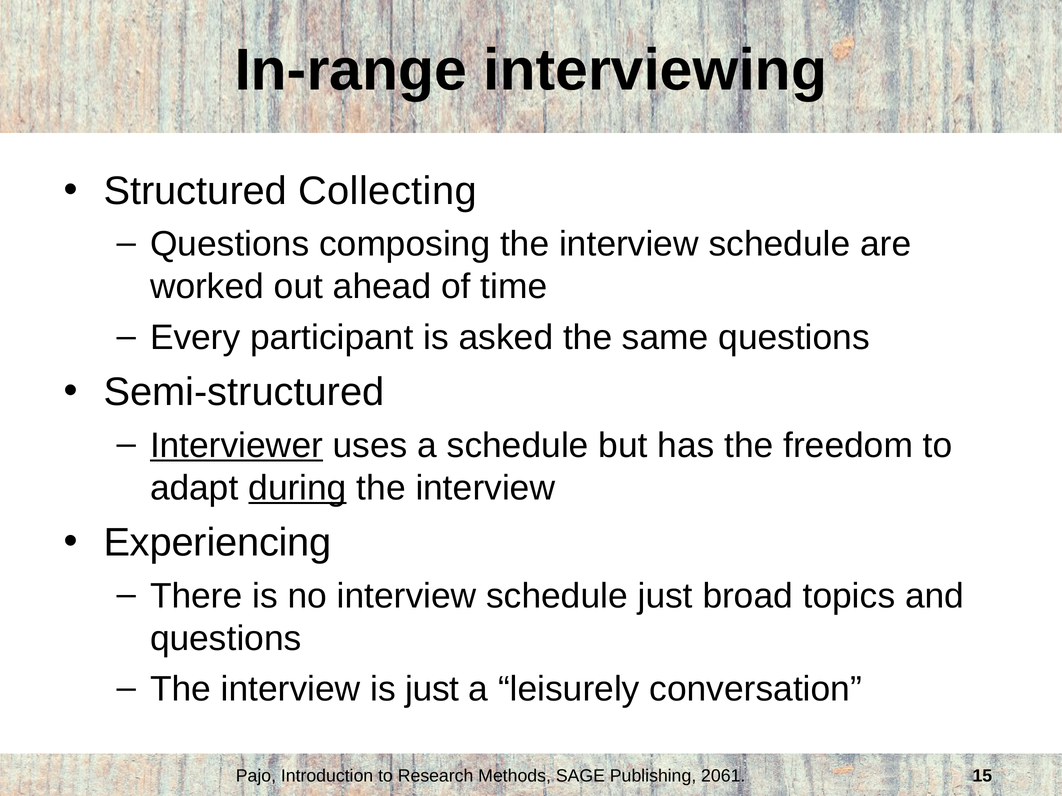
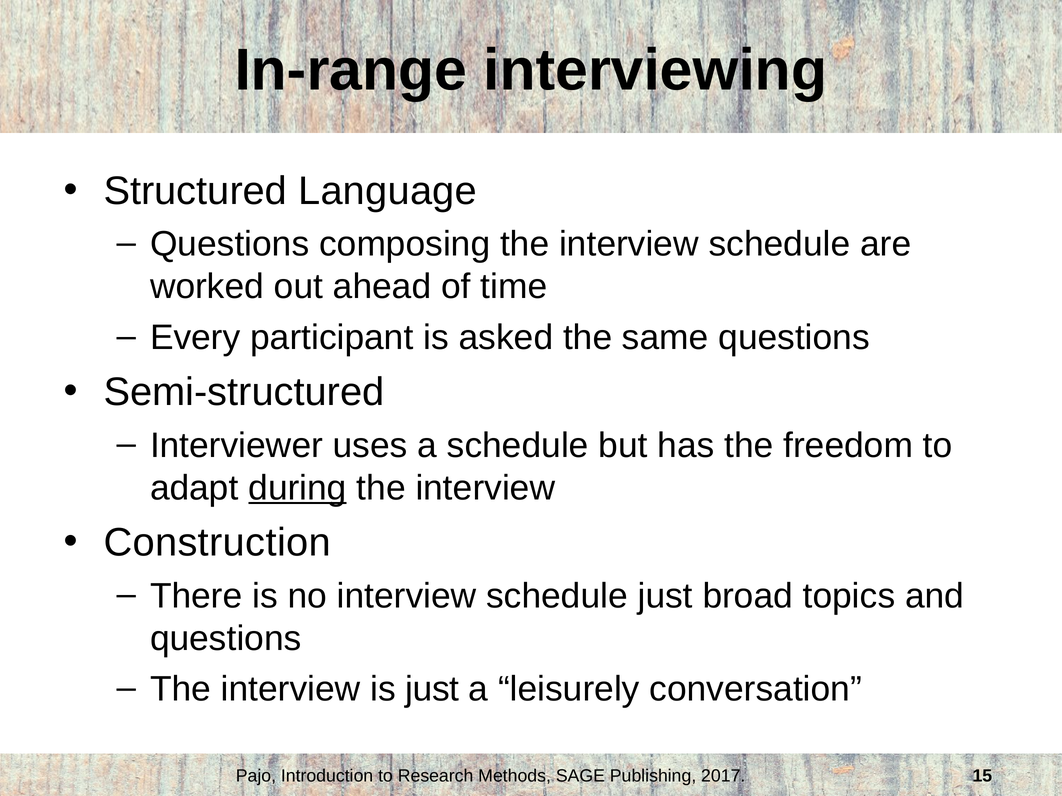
Collecting: Collecting -> Language (388, 191)
Interviewer underline: present -> none (237, 446)
Experiencing: Experiencing -> Construction (217, 543)
2061: 2061 -> 2017 (723, 776)
